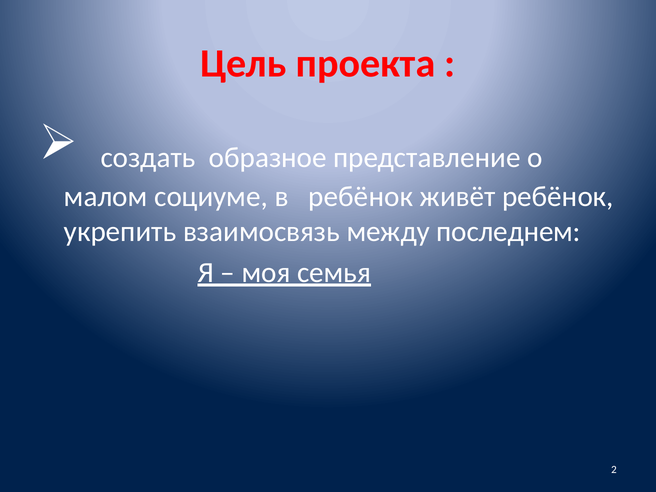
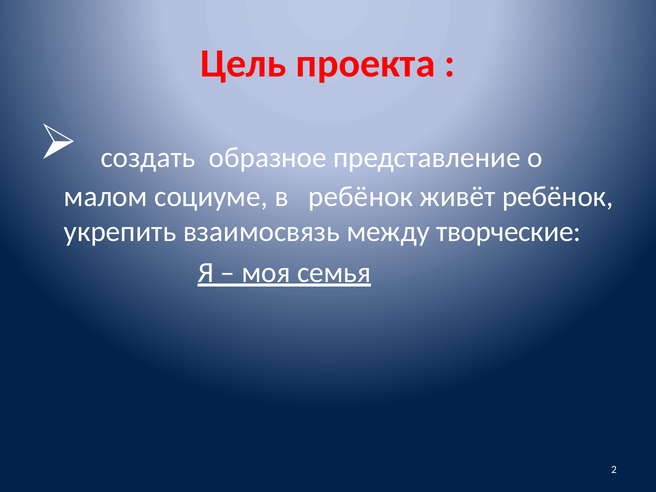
последнем: последнем -> творческие (509, 232)
